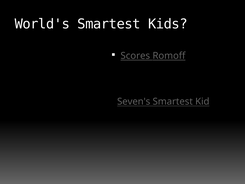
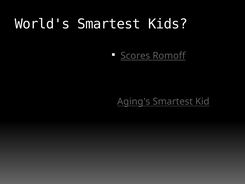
Seven's: Seven's -> Aging's (134, 102)
